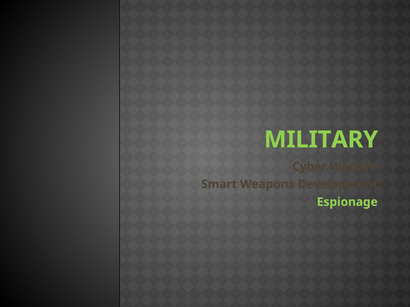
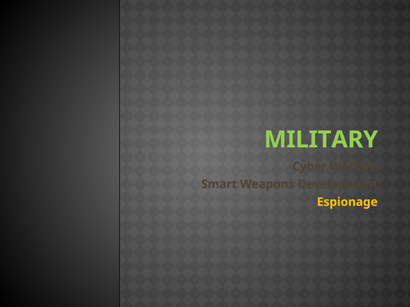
Espionage colour: light green -> yellow (347, 202)
